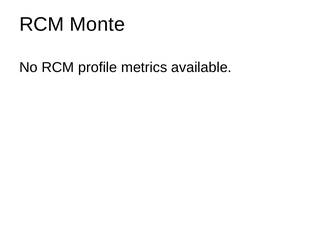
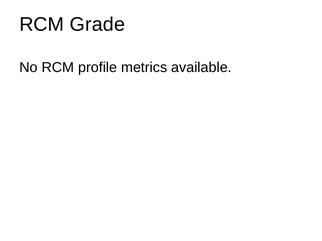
Monte: Monte -> Grade (97, 24)
